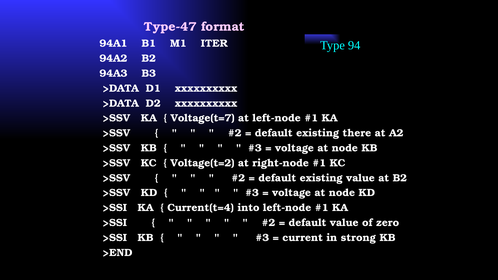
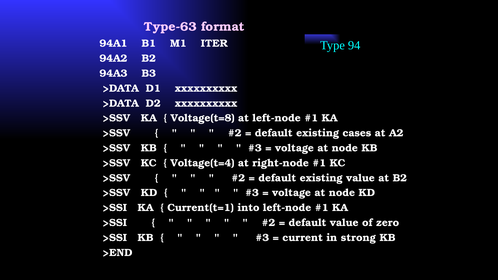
Type-47: Type-47 -> Type-63 (170, 27)
Voltage(t=7: Voltage(t=7 -> Voltage(t=8 (203, 118)
there: there -> cases (357, 133)
Voltage(t=2: Voltage(t=2 -> Voltage(t=4 (202, 163)
Current(t=4: Current(t=4 -> Current(t=1 (201, 208)
